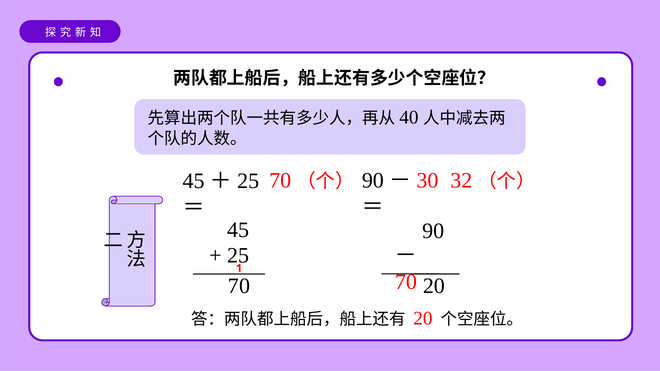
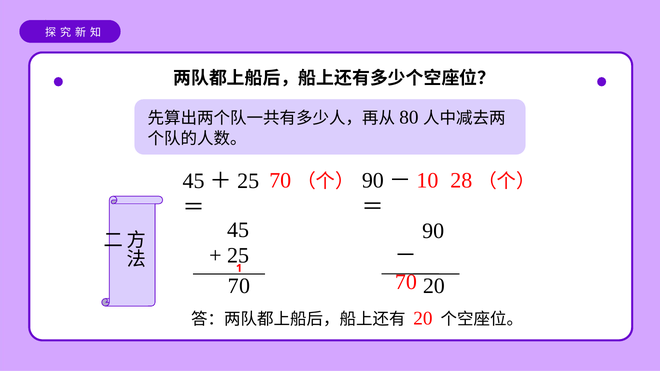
40: 40 -> 80 (409, 117)
30: 30 -> 10 (427, 181)
32: 32 -> 28 (461, 181)
